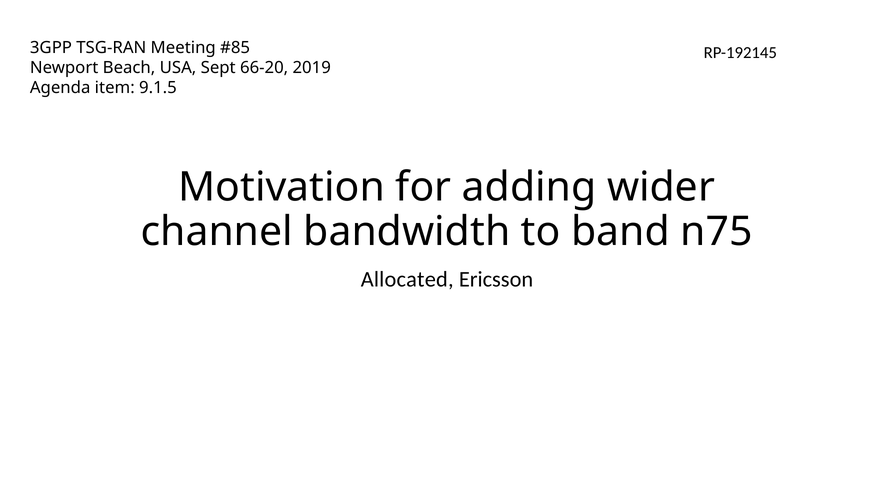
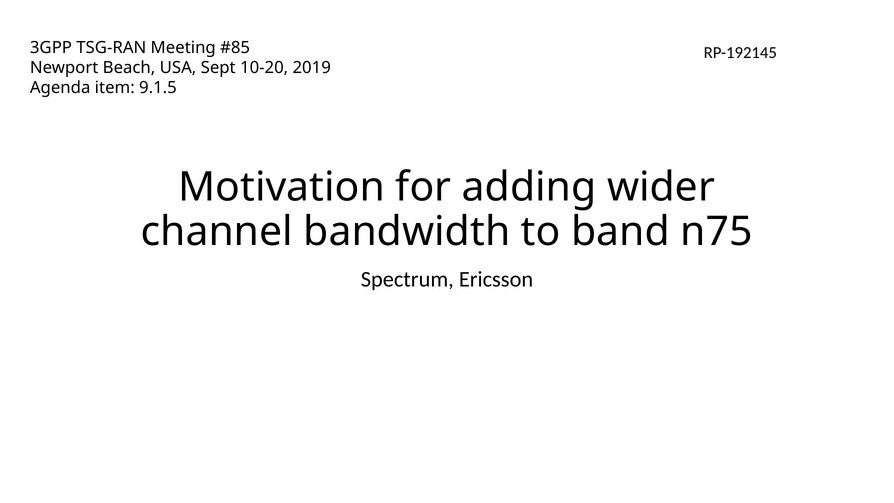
66-20: 66-20 -> 10-20 (264, 68)
Allocated: Allocated -> Spectrum (407, 279)
